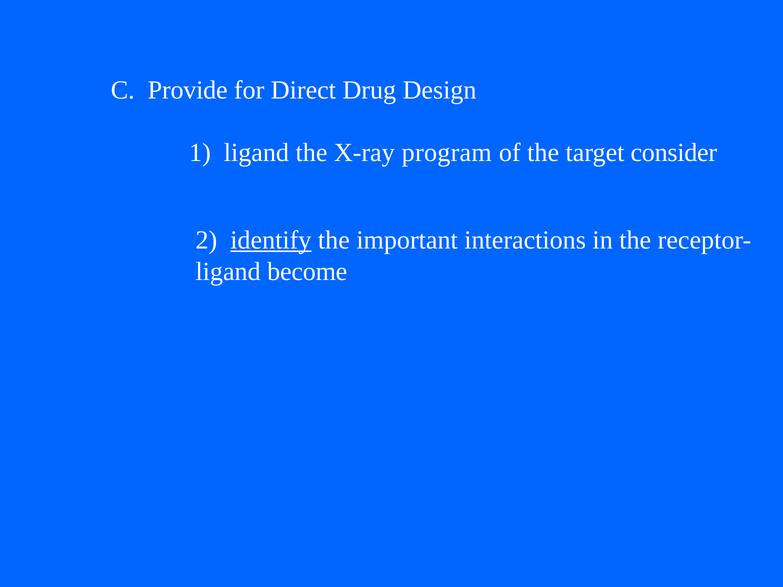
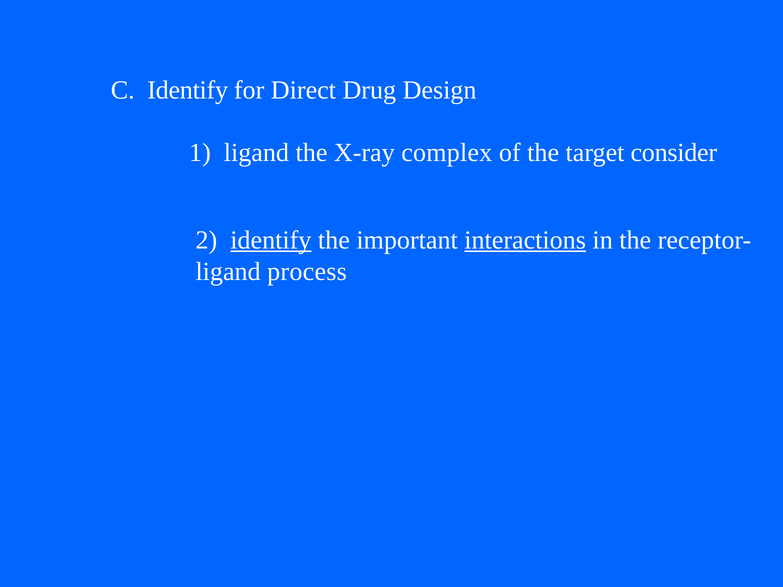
C Provide: Provide -> Identify (188, 90)
program: program -> complex (447, 153)
interactions underline: none -> present (525, 240)
become: become -> process (307, 272)
